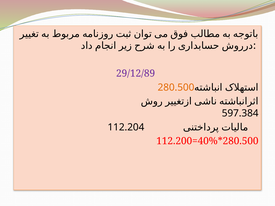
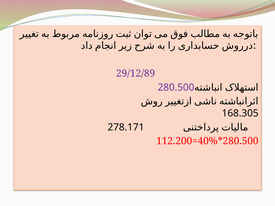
280.500 colour: orange -> purple (176, 88)
597.384: 597.384 -> 168.305 (240, 113)
112.204: 112.204 -> 278.171 (126, 127)
